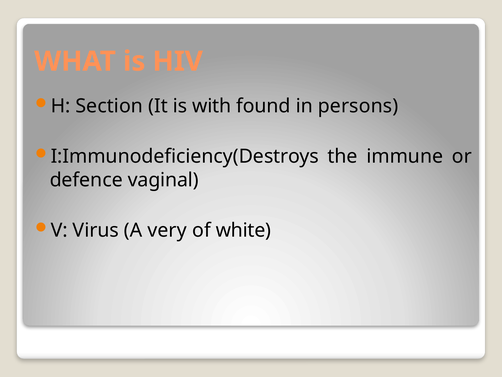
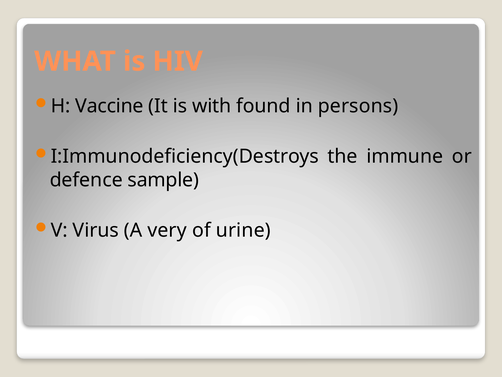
Section: Section -> Vaccine (109, 106)
vaginal: vaginal -> sample (163, 180)
white: white -> urine (243, 230)
